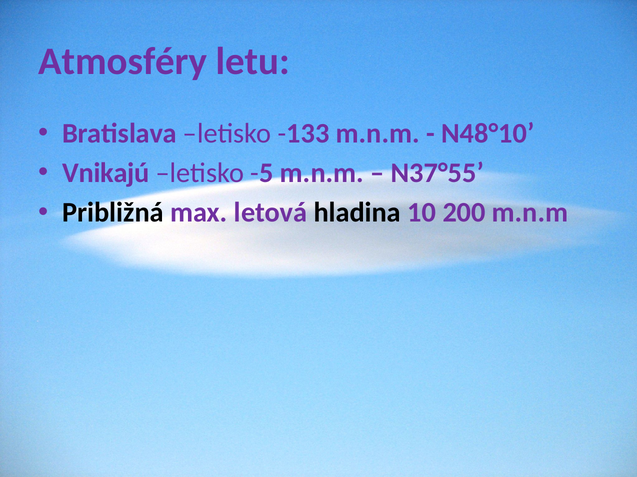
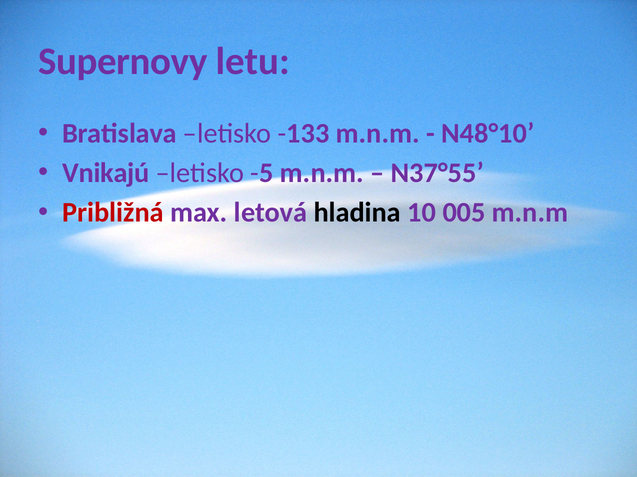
Atmosféry: Atmosféry -> Supernovy (123, 62)
Približná colour: black -> red (113, 213)
200: 200 -> 005 (464, 213)
